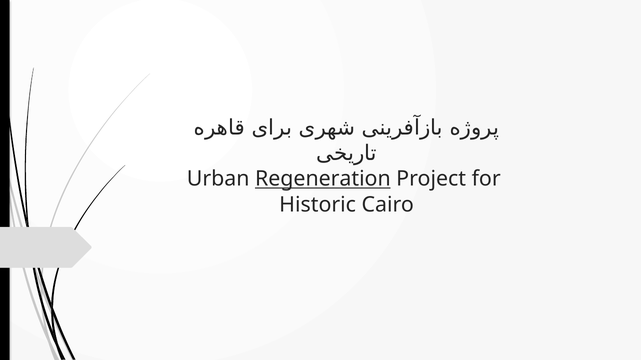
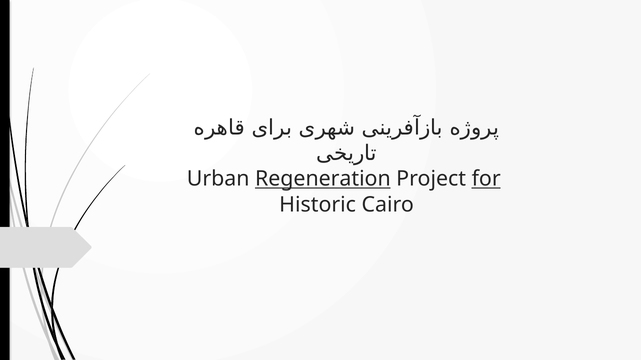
for underline: none -> present (486, 179)
